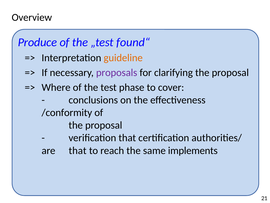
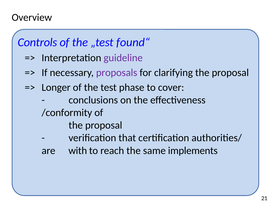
Produce: Produce -> Controls (37, 42)
guideline colour: orange -> purple (123, 58)
Where: Where -> Longer (56, 87)
are that: that -> with (78, 150)
